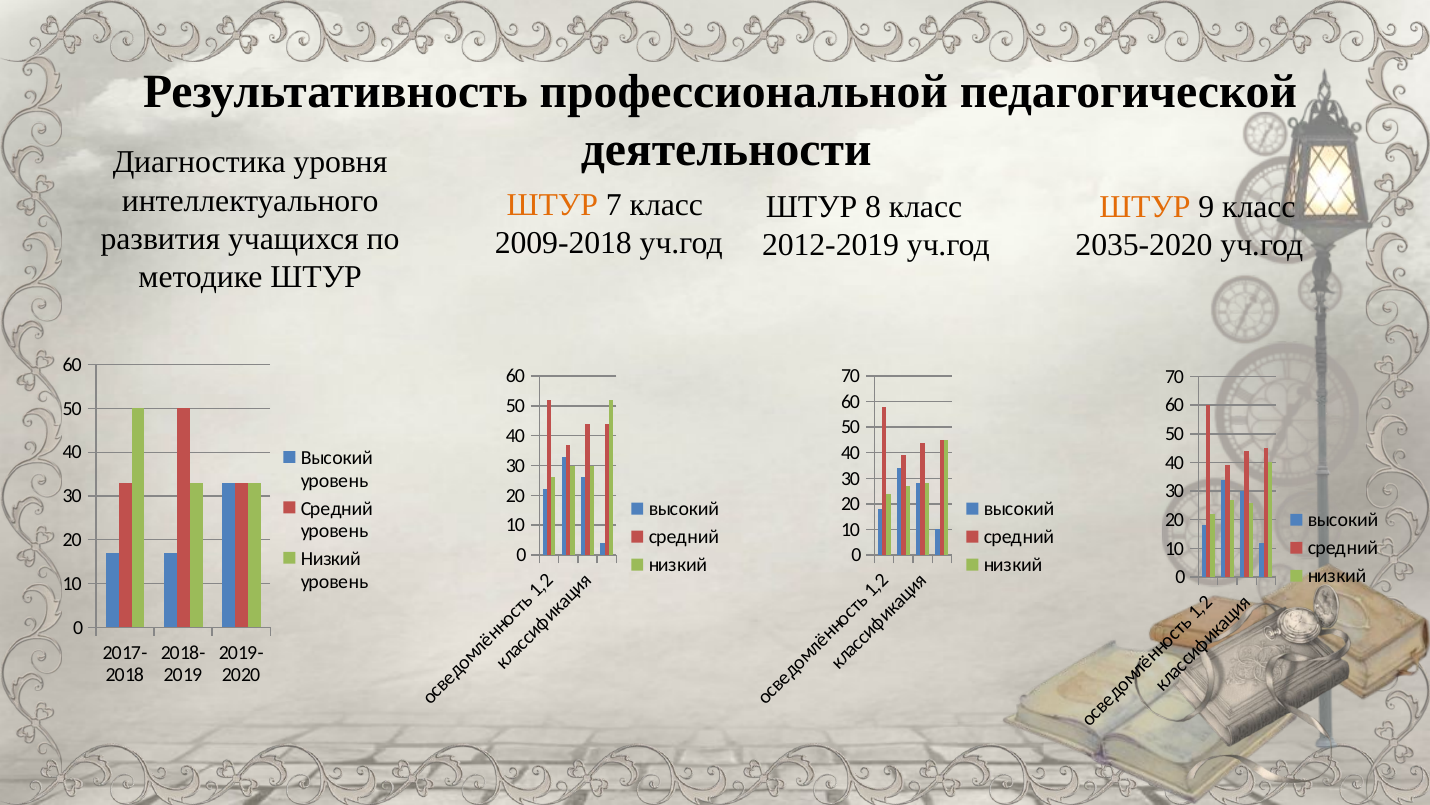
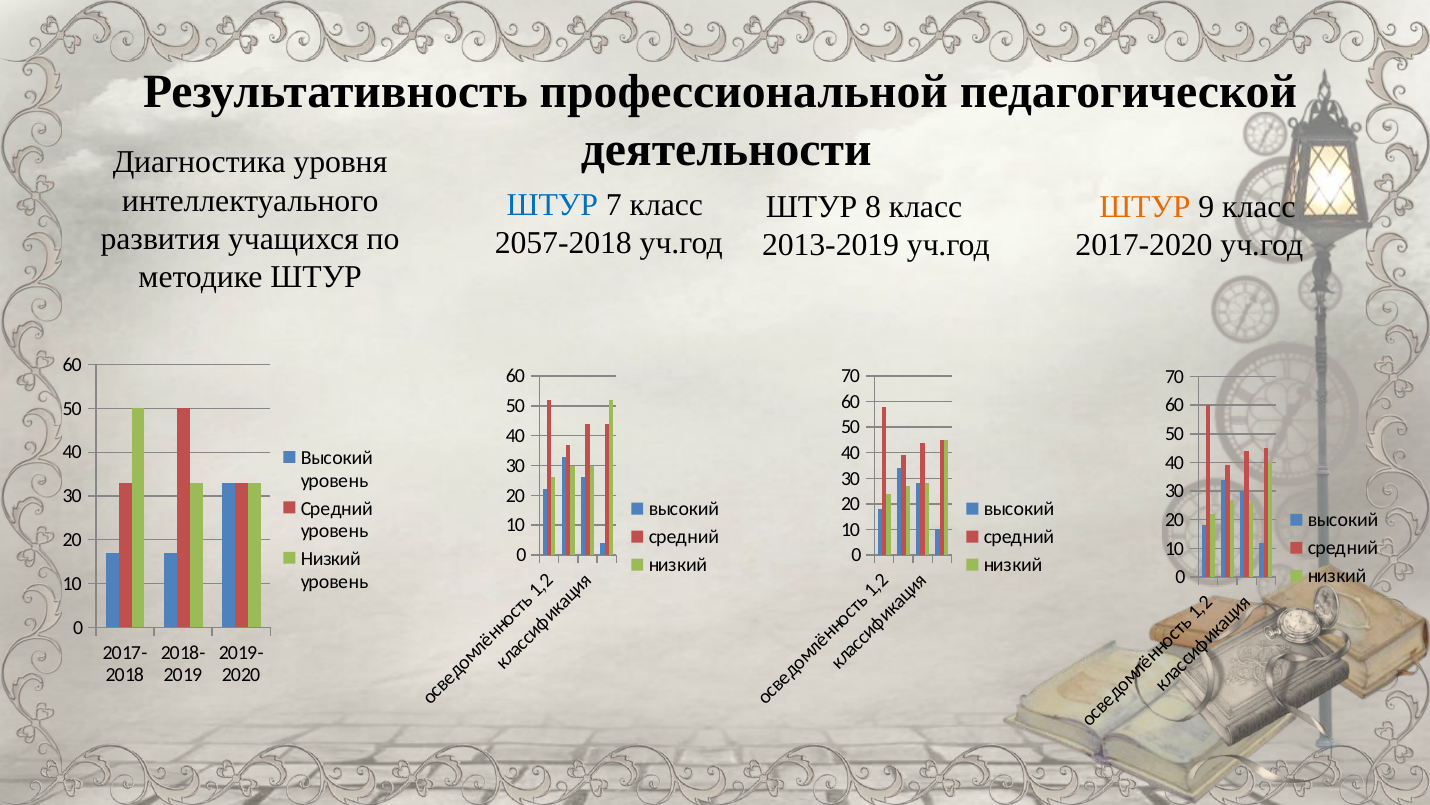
ШТУР colour: orange -> blue (552, 205)
2009-2018: 2009-2018 -> 2057-2018 (563, 243)
2012-2019: 2012-2019 -> 2013-2019 (831, 245)
2035-2020: 2035-2020 -> 2017-2020 (1144, 245)
